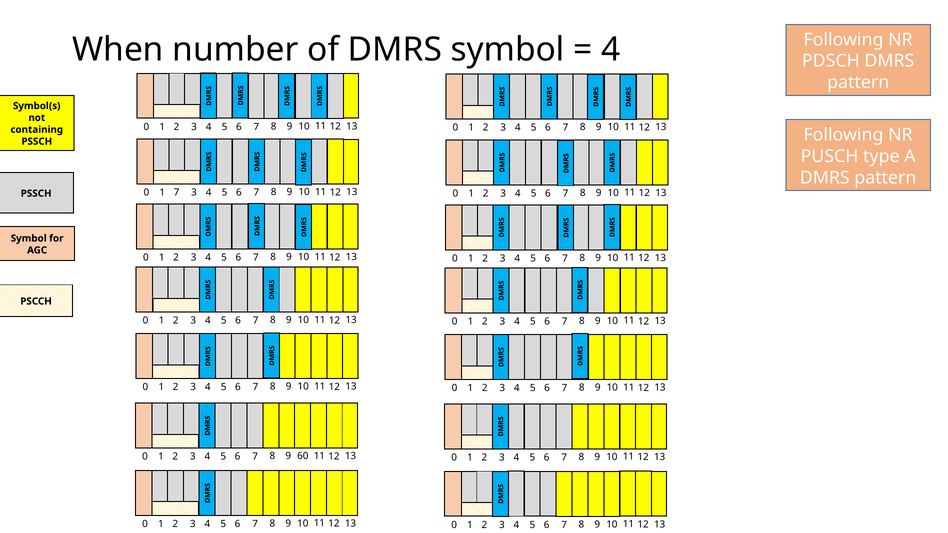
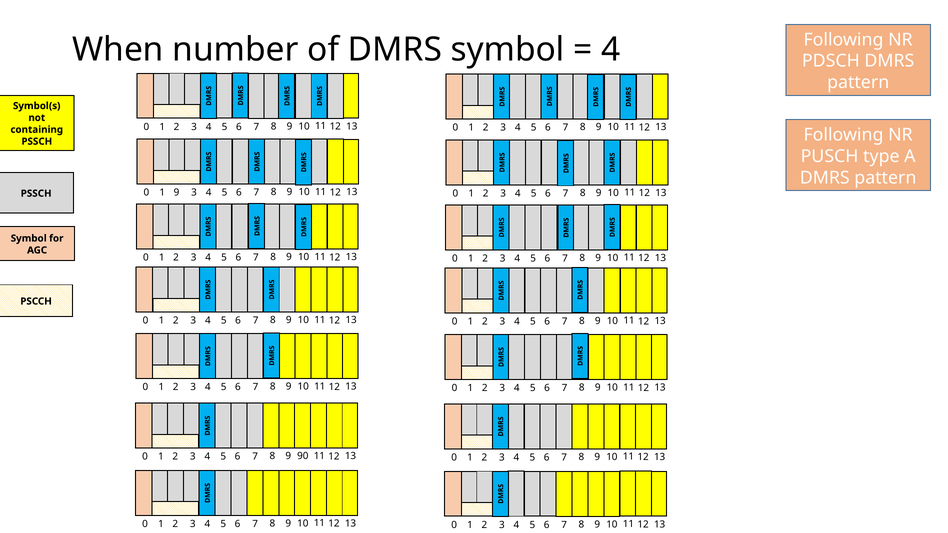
1 7: 7 -> 9 (177, 193)
60: 60 -> 90 (303, 456)
